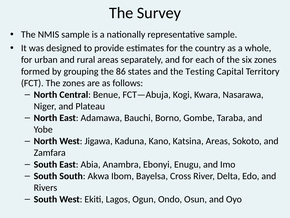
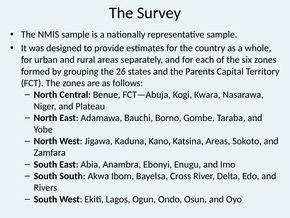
86: 86 -> 26 (121, 71)
Testing: Testing -> Parents (200, 71)
